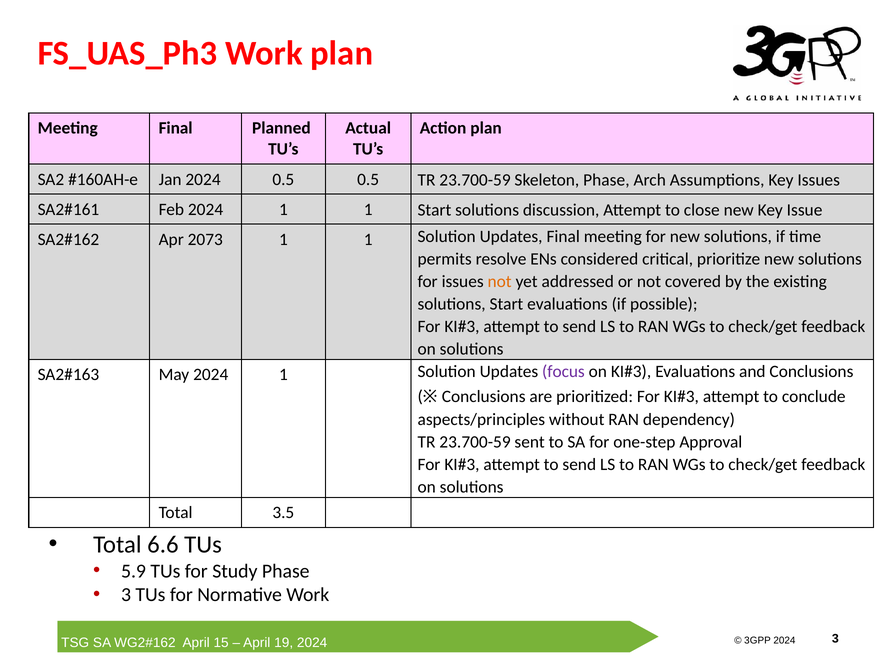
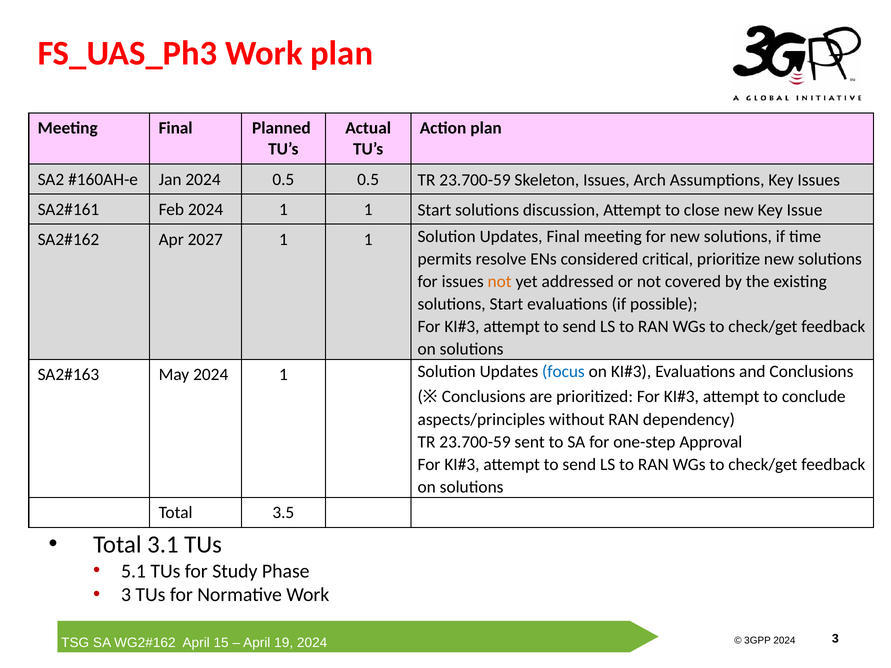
Skeleton Phase: Phase -> Issues (606, 180)
2073: 2073 -> 2027 (205, 239)
focus colour: purple -> blue (563, 372)
6.6: 6.6 -> 3.1 (163, 545)
5.9: 5.9 -> 5.1 (134, 571)
